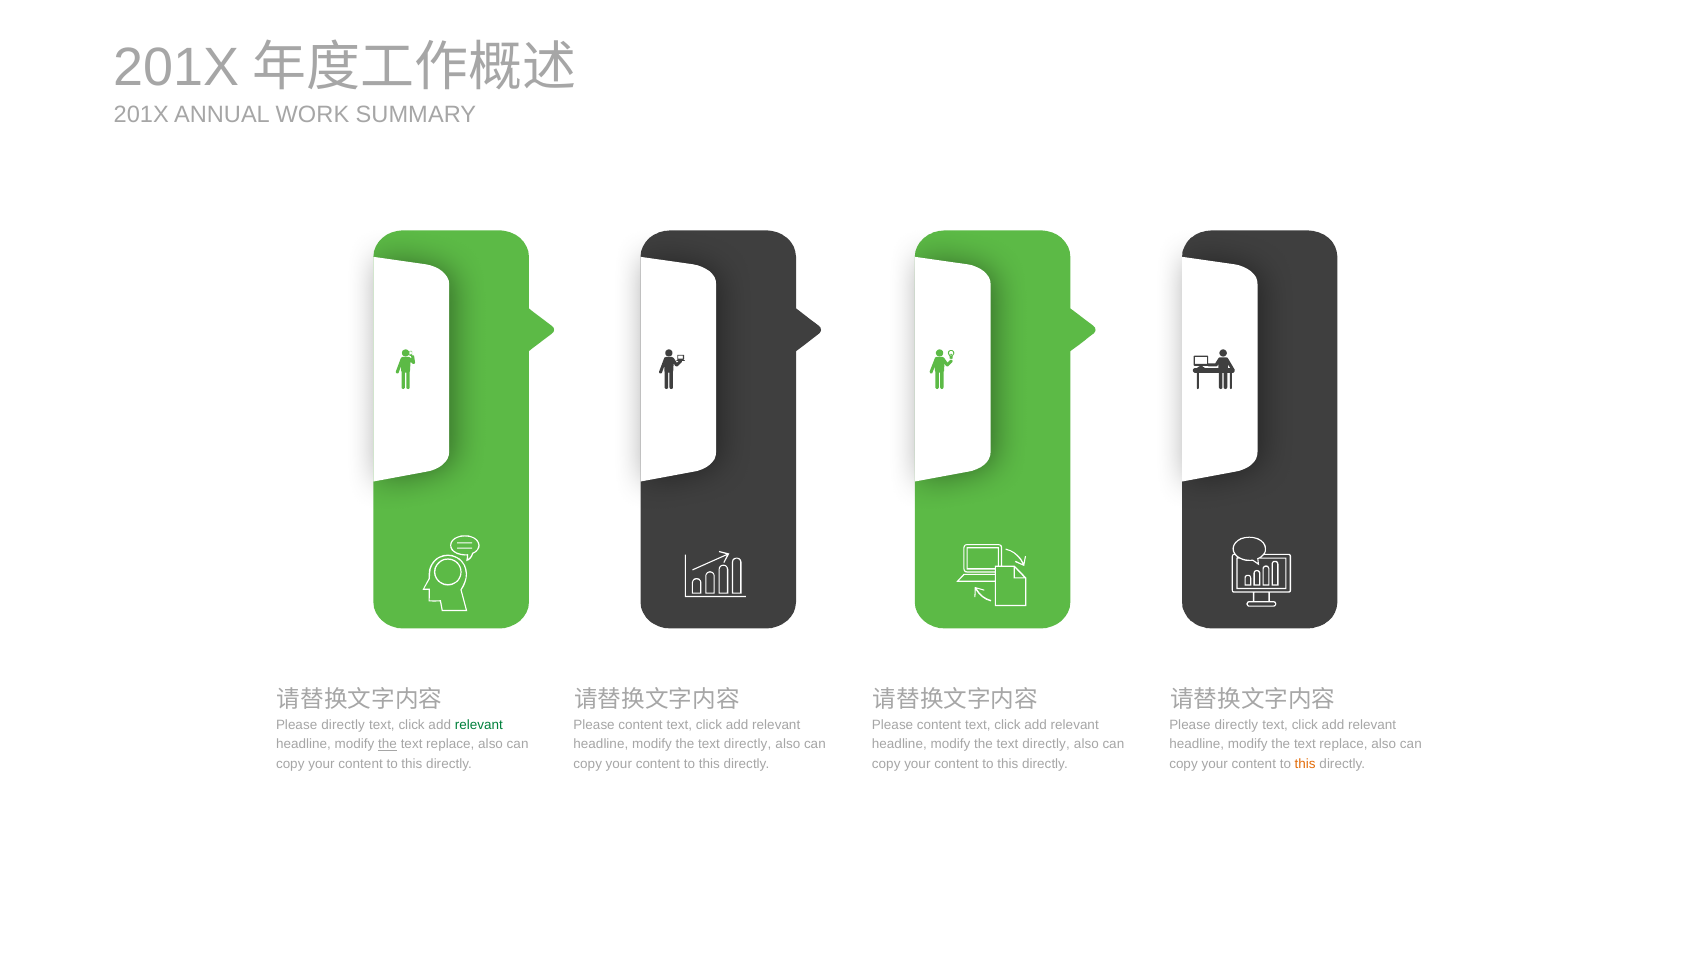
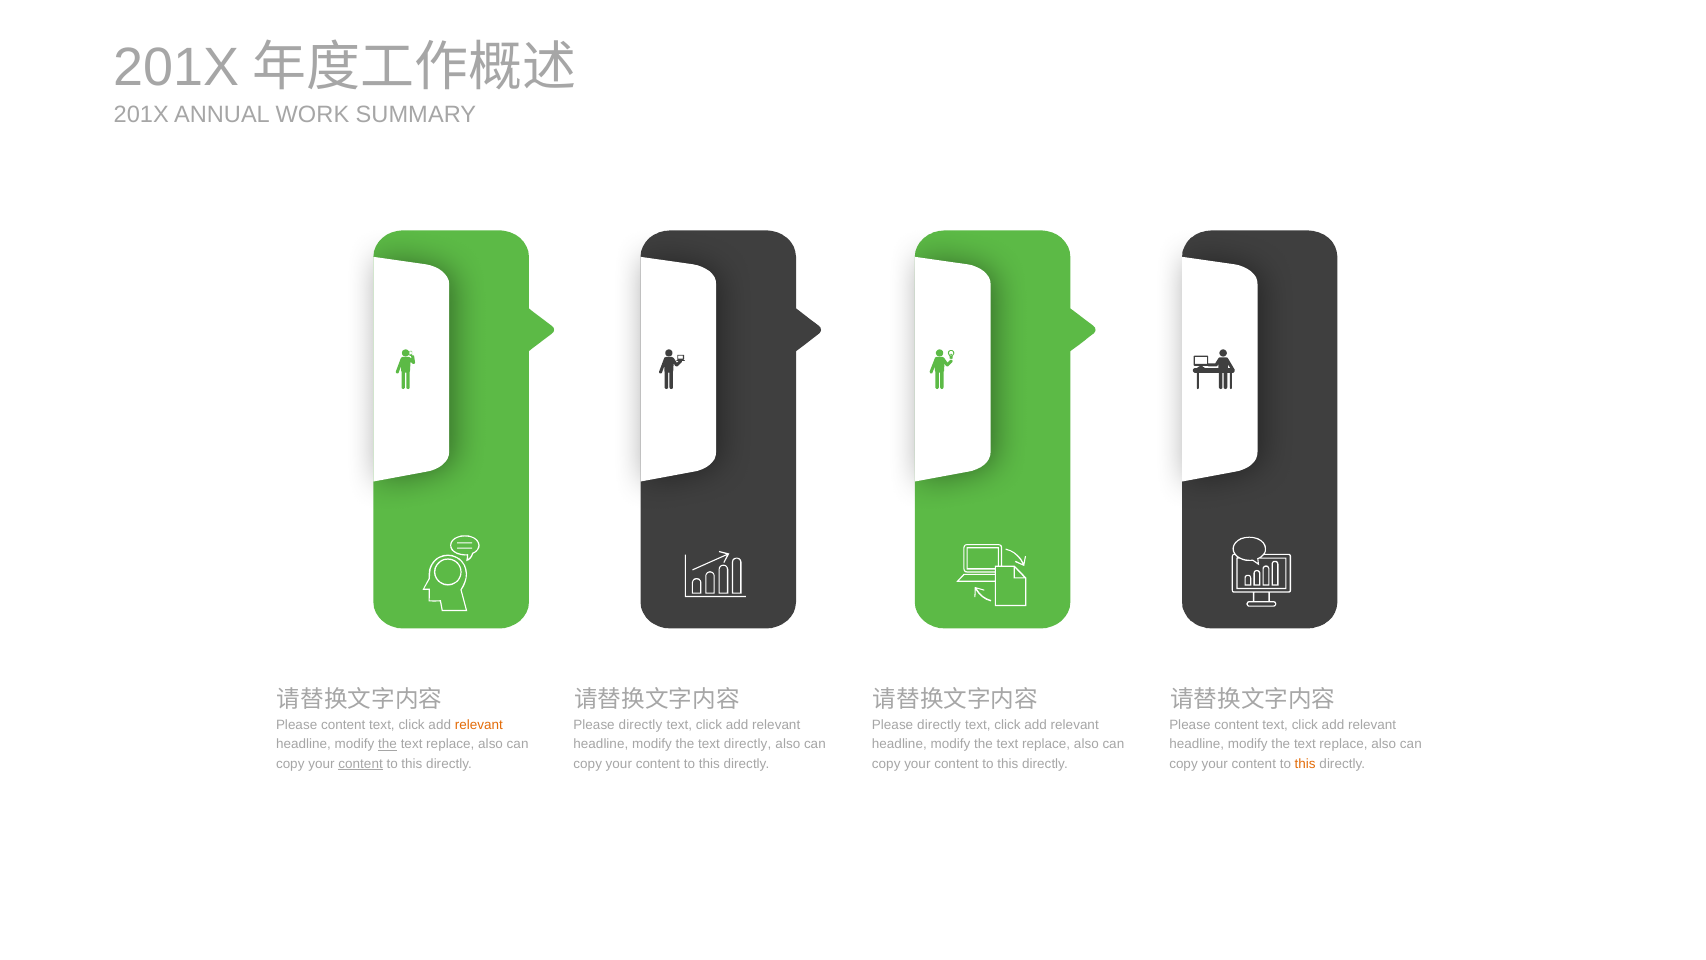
directly: directly -> content (343, 725)
relevant colour: green -> orange (479, 725)
content: content -> directly (641, 725)
content: content -> directly (939, 725)
directly: directly -> content (1236, 725)
directly: directly -> replace (1046, 744)
content underline: none -> present (361, 763)
